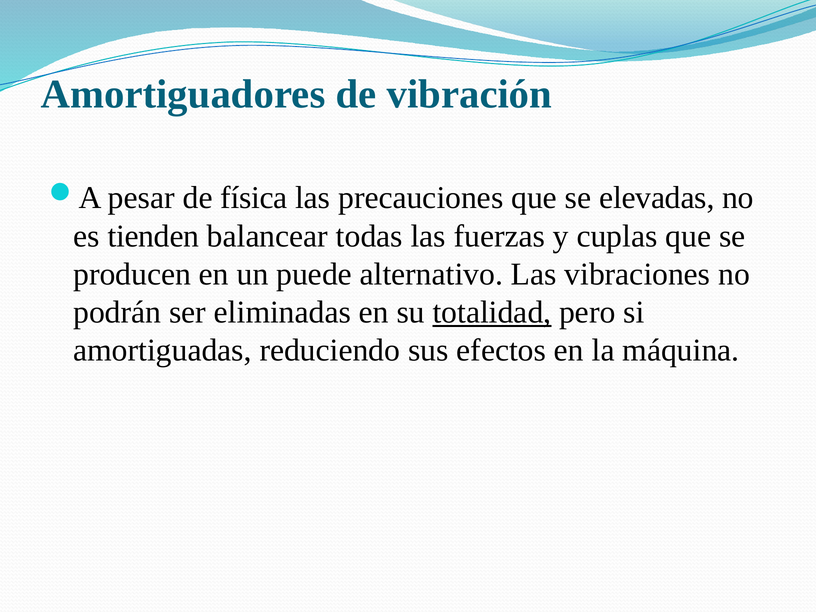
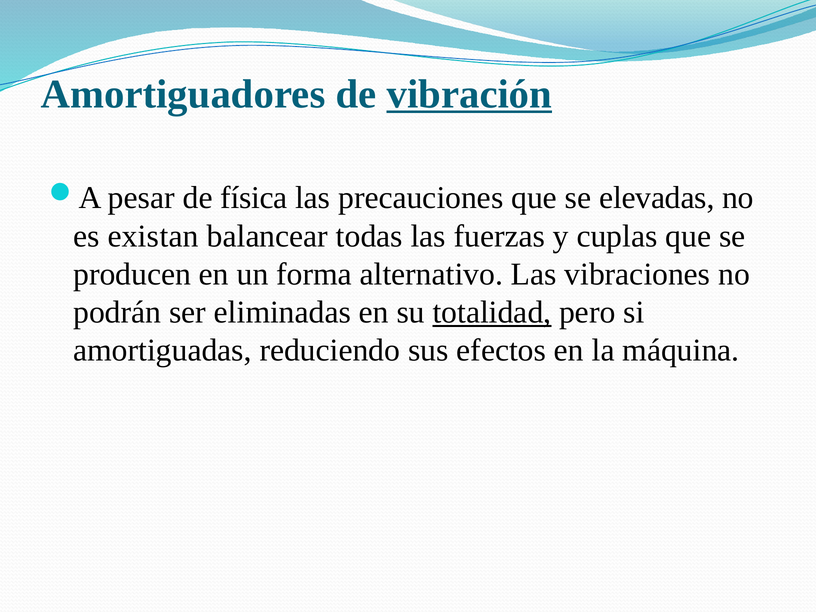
vibración underline: none -> present (469, 94)
tienden: tienden -> existan (153, 236)
puede: puede -> forma (314, 274)
